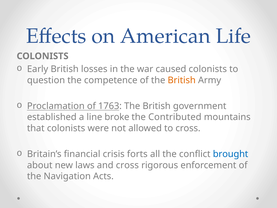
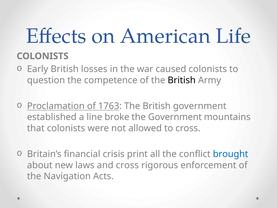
British colour: orange -> black (182, 80)
the Contributed: Contributed -> Government (175, 117)
forts: forts -> print (137, 154)
